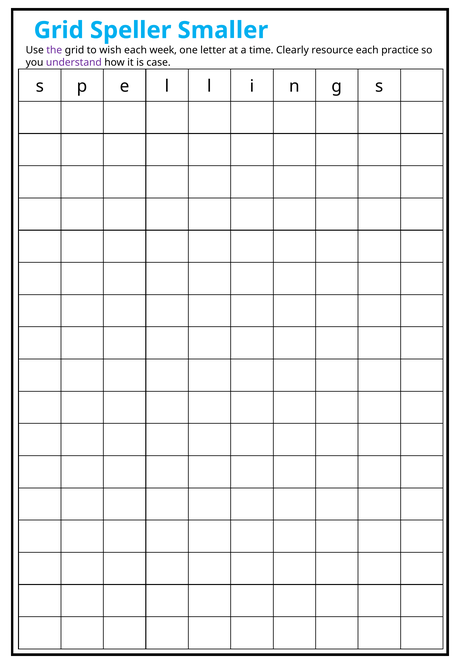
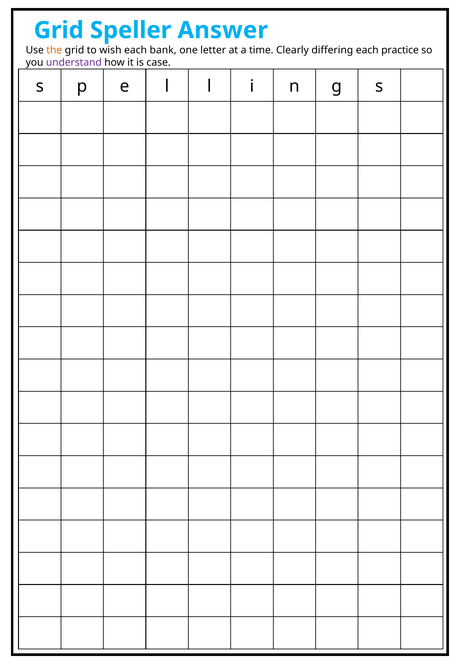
Smaller: Smaller -> Answer (223, 30)
the colour: purple -> orange (54, 50)
week: week -> bank (163, 50)
resource: resource -> differing (332, 50)
